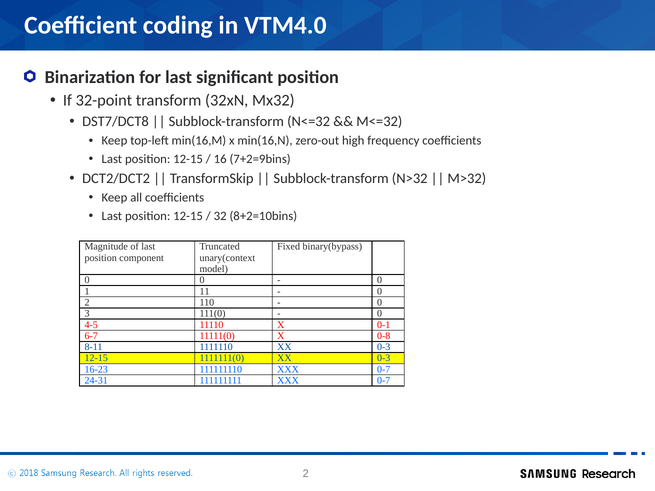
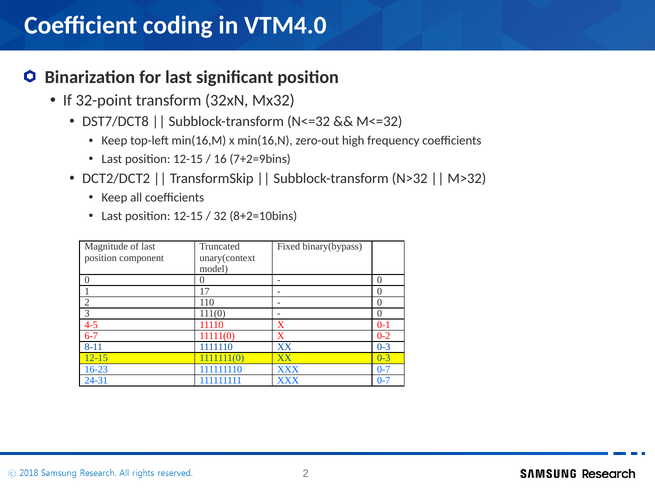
11: 11 -> 17 (205, 291)
0-8: 0-8 -> 0-2 (384, 336)
